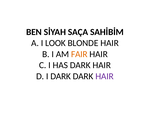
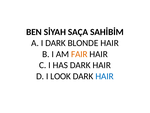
I LOOK: LOOK -> DARK (55, 43)
I DARK: DARK -> LOOK (61, 76)
HAIR colour: purple -> blue (105, 76)
